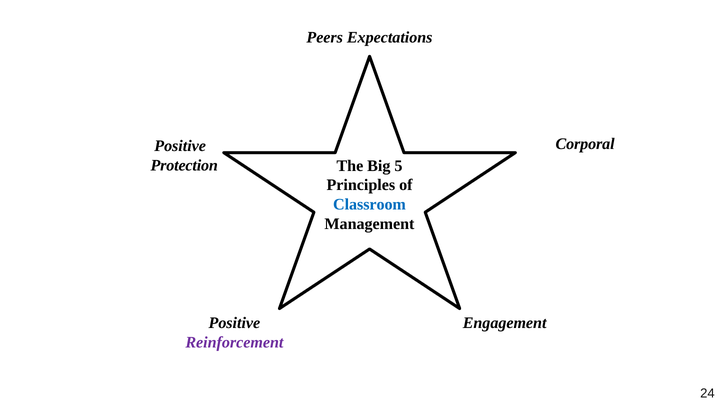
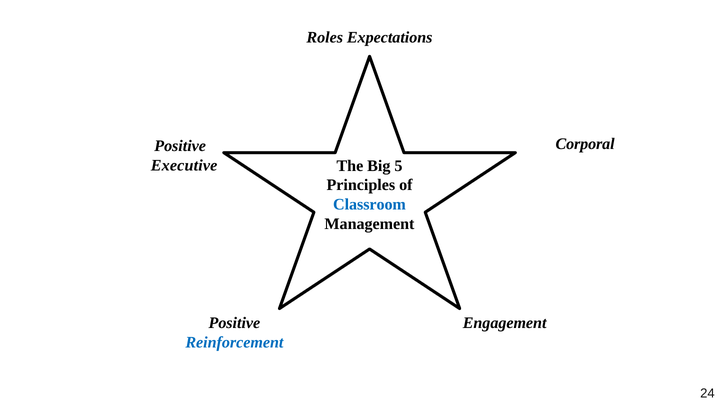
Peers: Peers -> Roles (325, 38)
Protection: Protection -> Executive (184, 165)
Reinforcement colour: purple -> blue (234, 342)
